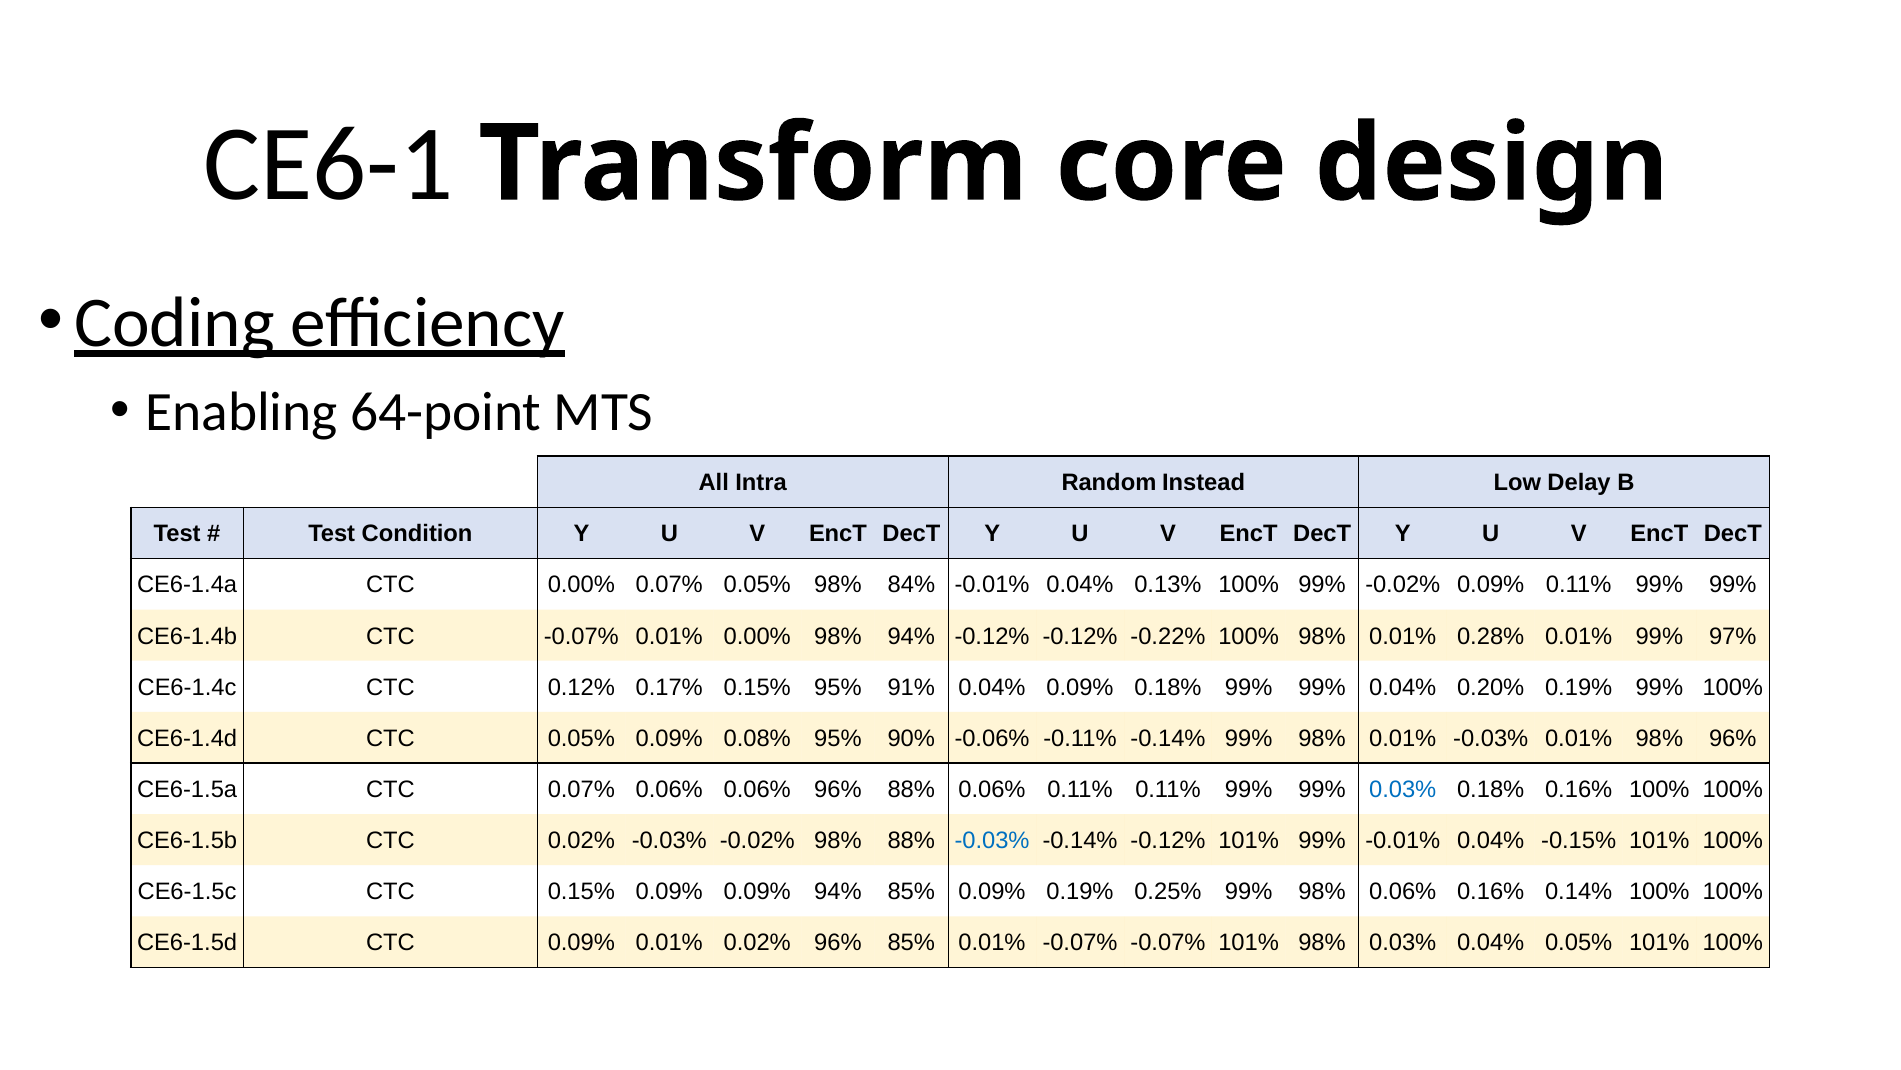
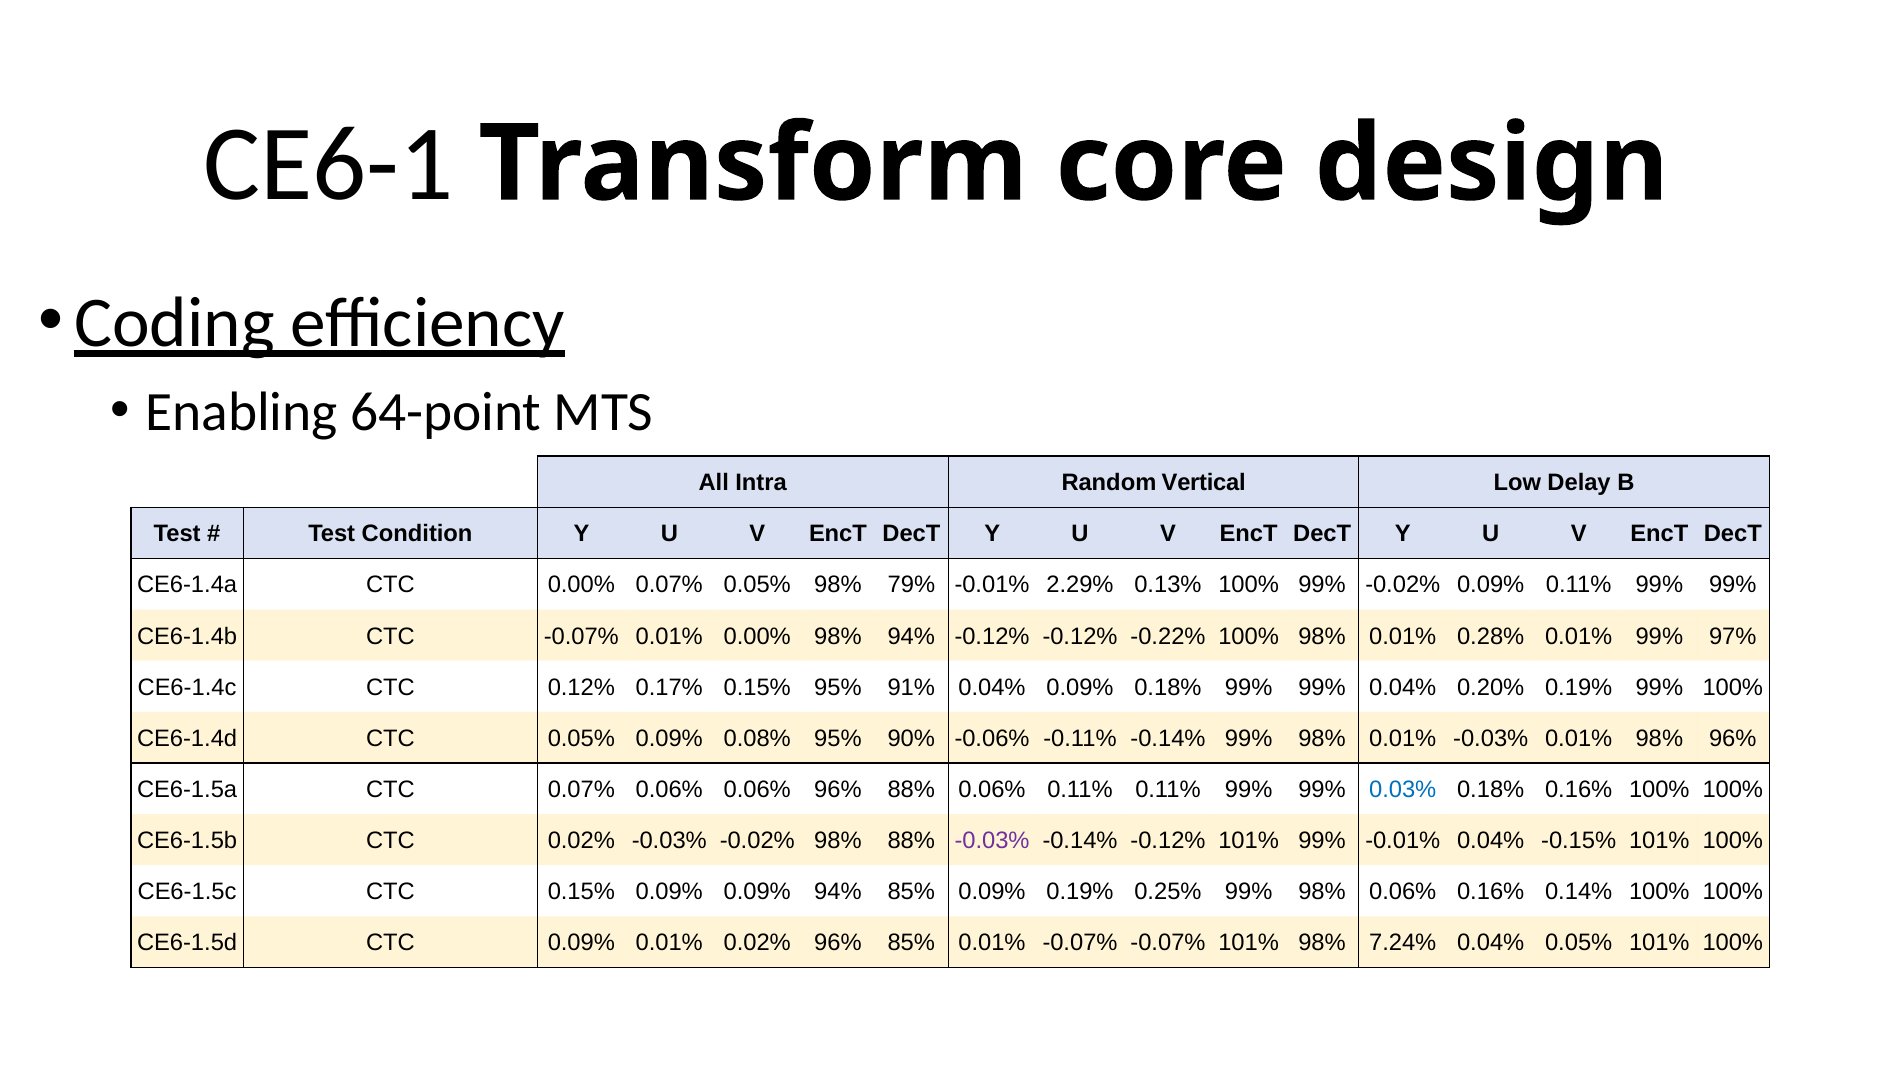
Instead: Instead -> Vertical (1204, 483)
84%: 84% -> 79% (911, 585)
0.04%: 0.04% -> 2.29% (1080, 585)
-0.03% colour: blue -> purple (992, 840)
98% 0.03%: 0.03% -> 7.24% (1403, 942)
